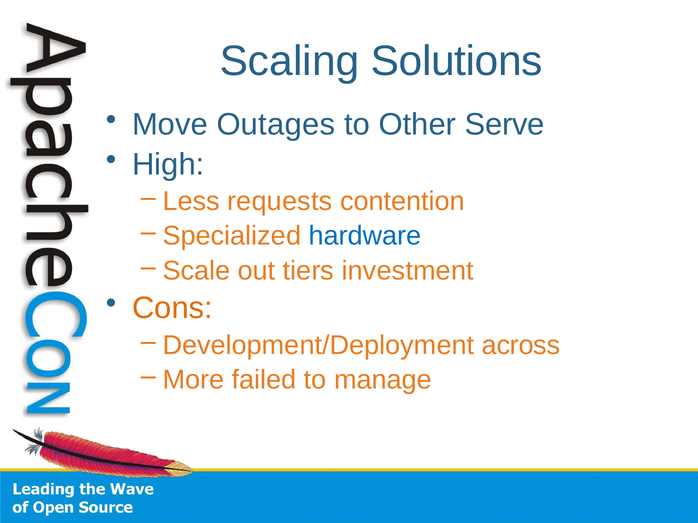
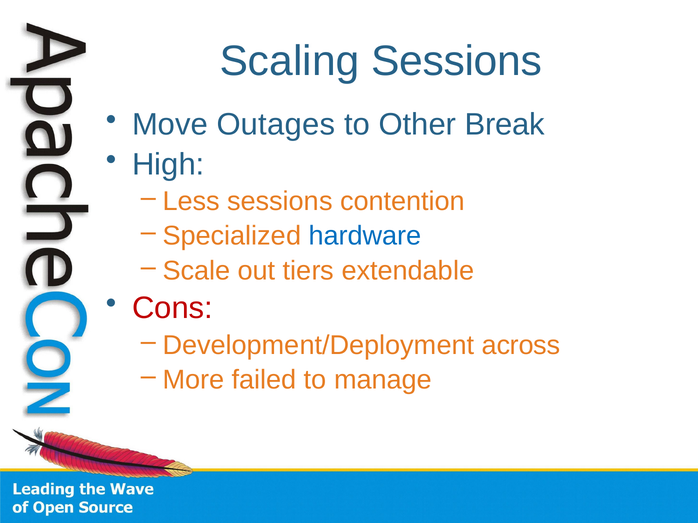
Scaling Solutions: Solutions -> Sessions (457, 61)
Serve: Serve -> Break (505, 125)
Less requests: requests -> sessions (280, 201)
investment: investment -> extendable (408, 271)
Cons colour: orange -> red (173, 309)
